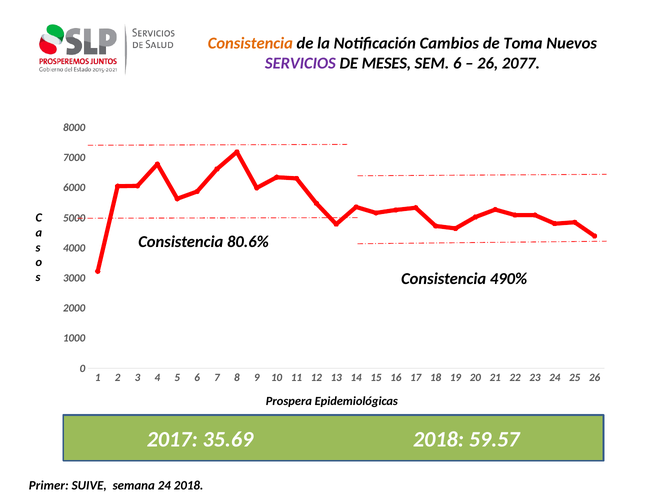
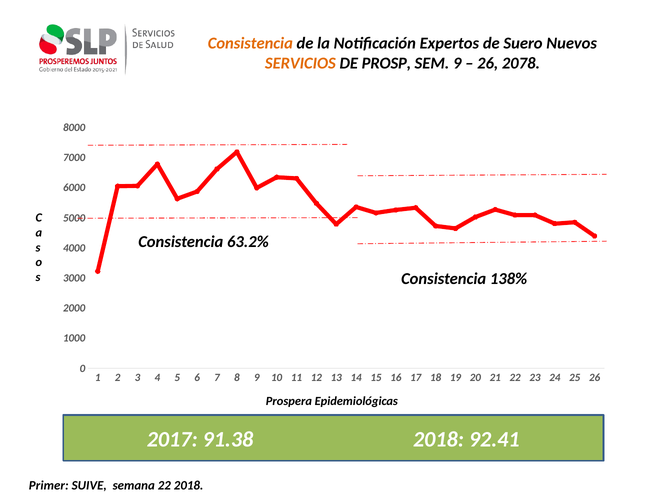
Cambios: Cambios -> Expertos (449, 43)
Toma: Toma -> Suero (523, 43)
SERVICIOS colour: purple -> orange (300, 63)
MESES: MESES -> PROSP (386, 63)
SEM 6: 6 -> 9 (457, 63)
2077: 2077 -> 2078 (521, 63)
80.6%: 80.6% -> 63.2% (248, 241)
490%: 490% -> 138% (509, 278)
35.69: 35.69 -> 91.38 (228, 439)
59.57: 59.57 -> 92.41 (494, 439)
semana 24: 24 -> 22 (164, 485)
